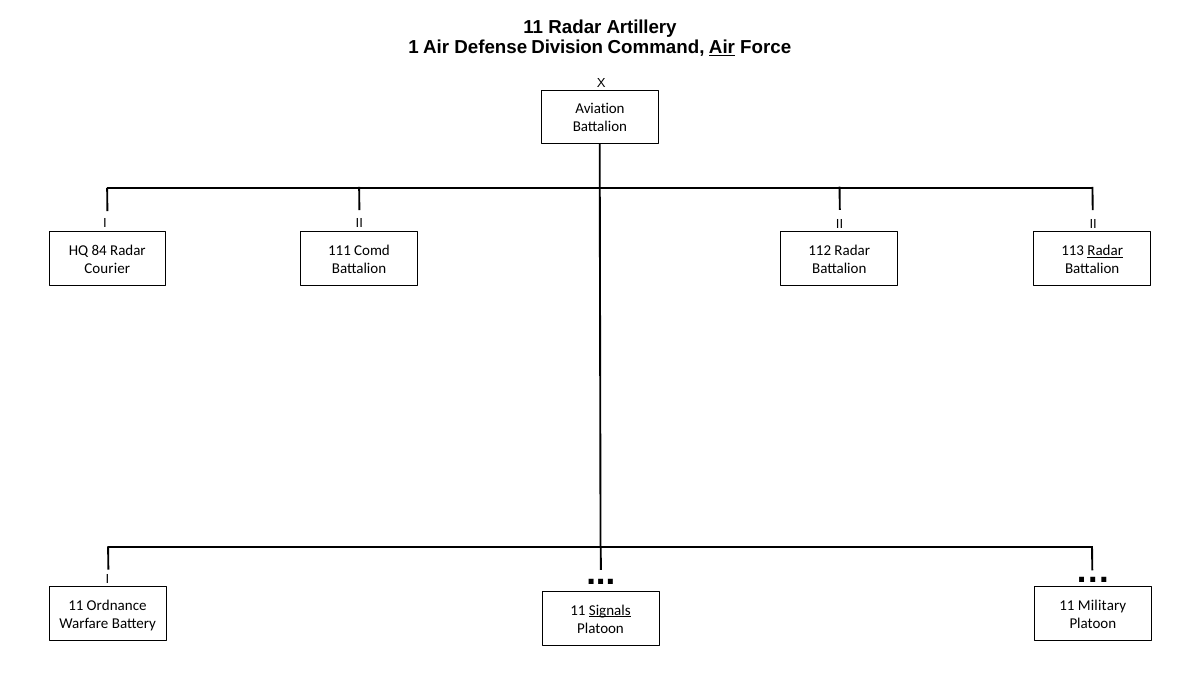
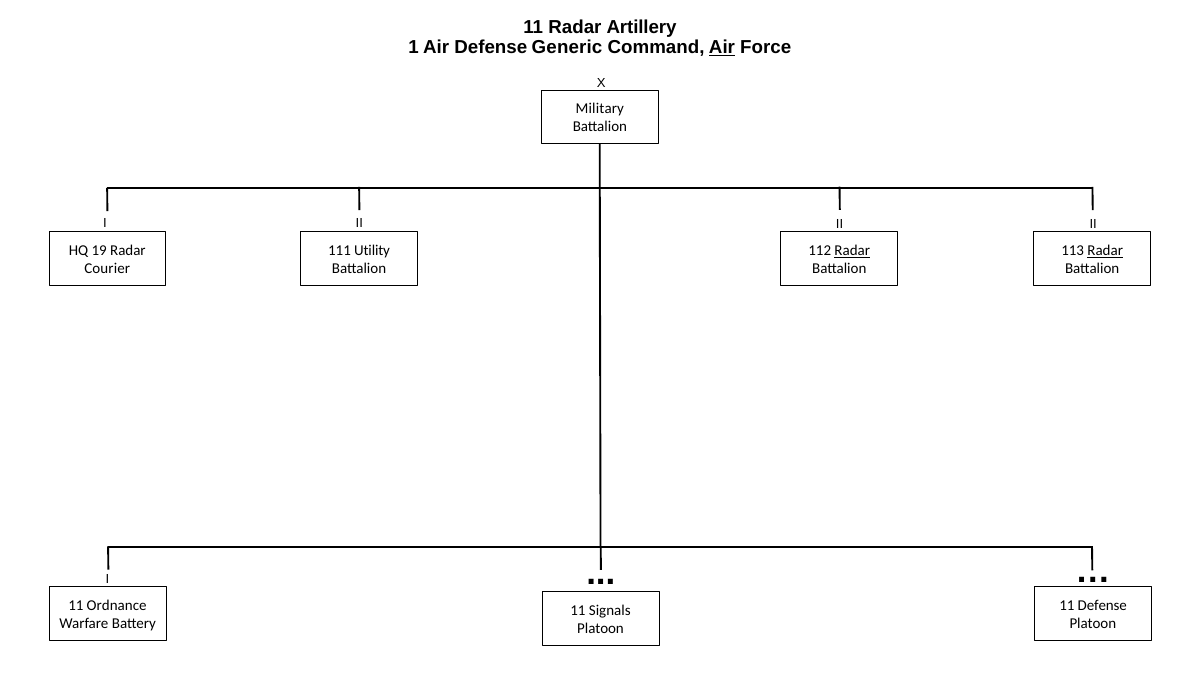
Division: Division -> Generic (567, 47)
Aviation: Aviation -> Military (600, 109)
Comd: Comd -> Utility (372, 250)
84: 84 -> 19 (99, 251)
Radar underline: none -> present (852, 251)
11 Military: Military -> Defense (1102, 606)
Signals underline: present -> none (610, 610)
